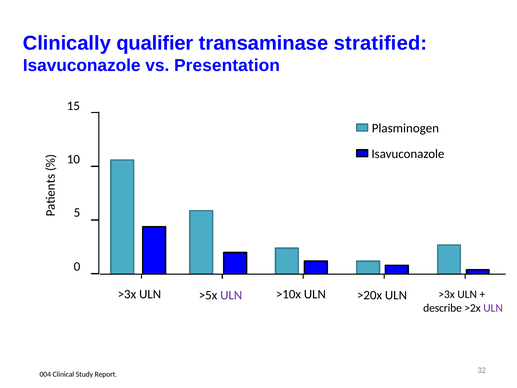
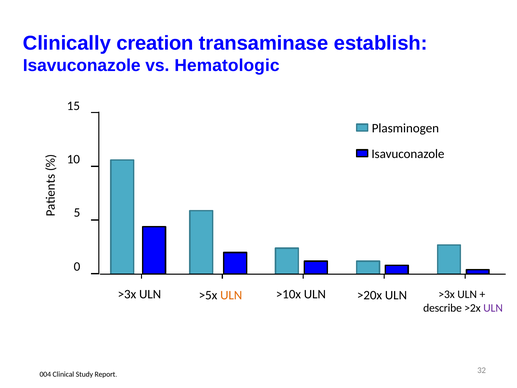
qualifier: qualifier -> creation (155, 43)
stratified: stratified -> establish (381, 43)
Presentation: Presentation -> Hematologic (227, 65)
ULN colour: purple -> orange (231, 295)
